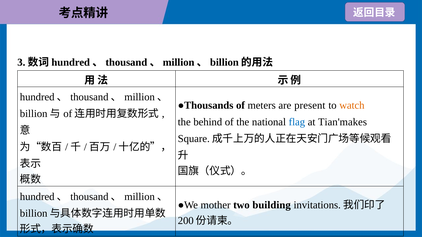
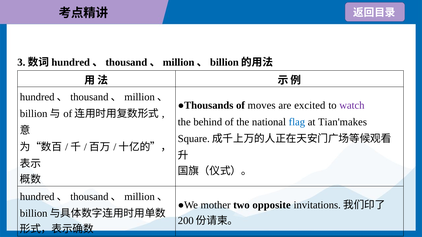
meters: meters -> moves (262, 105)
present: present -> excited (310, 105)
watch colour: orange -> purple (352, 105)
building: building -> opposite (272, 205)
